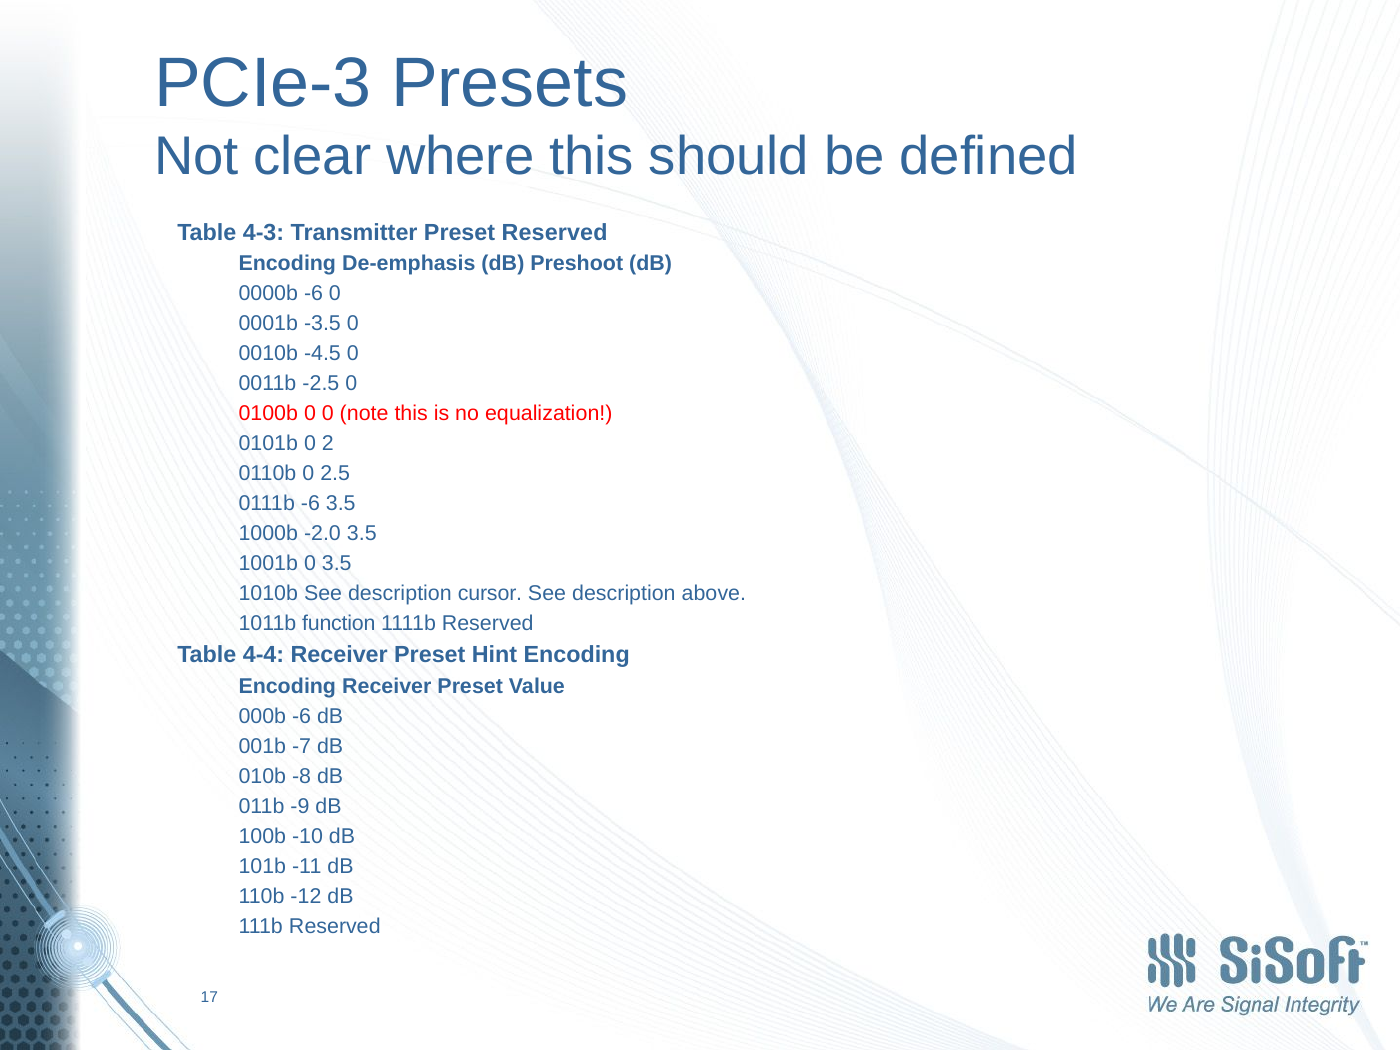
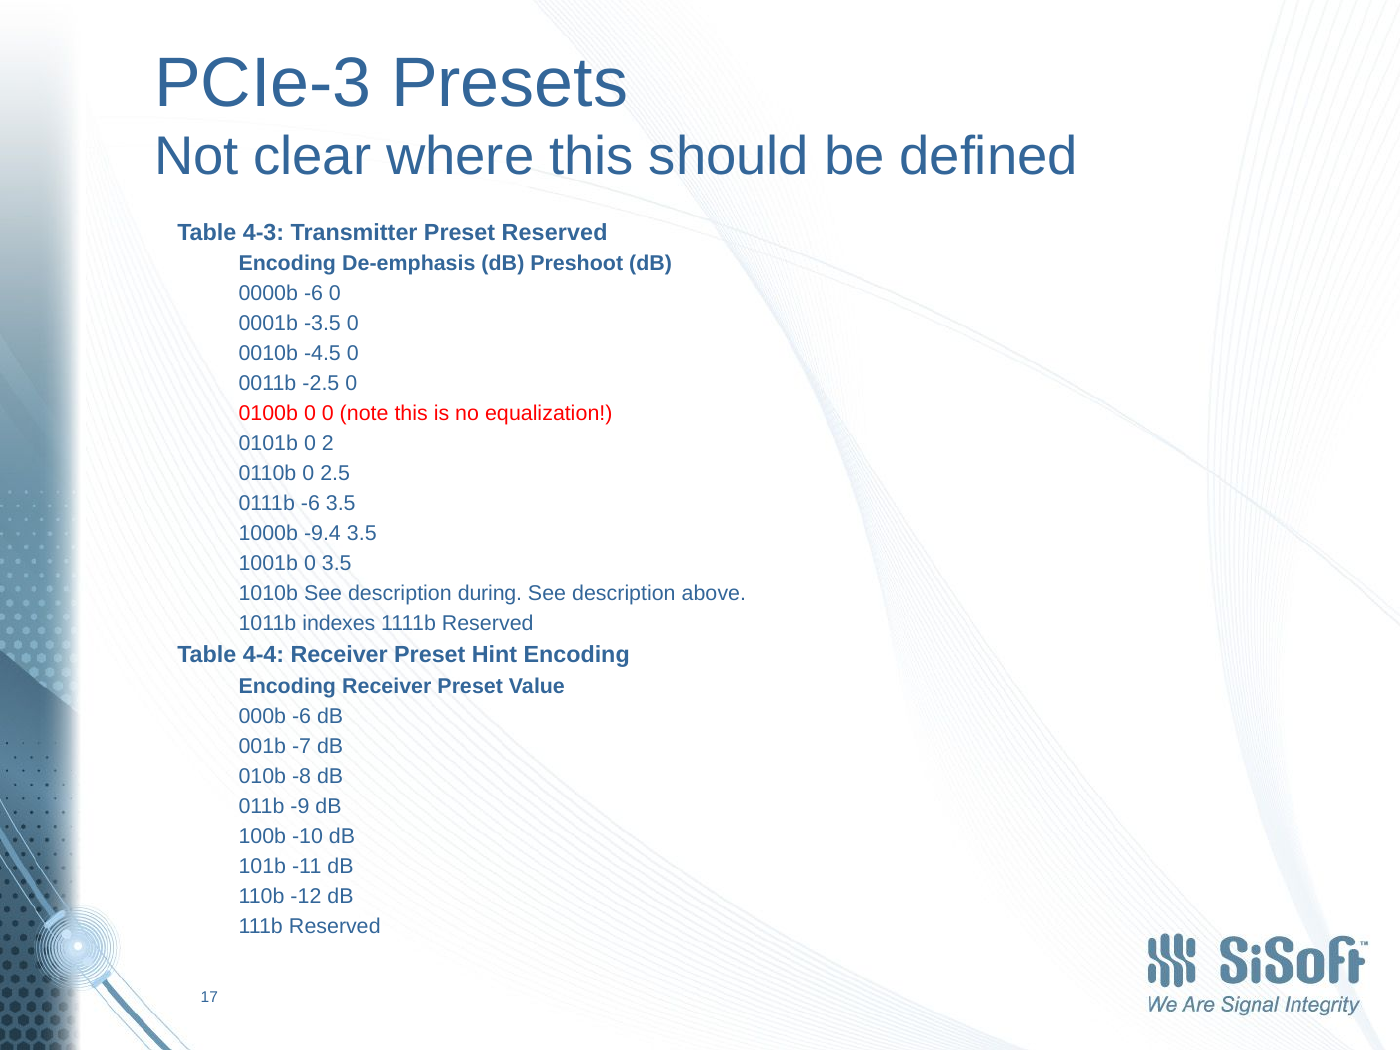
-2.0: -2.0 -> -9.4 (322, 533)
cursor: cursor -> during (490, 593)
function: function -> indexes (339, 623)
